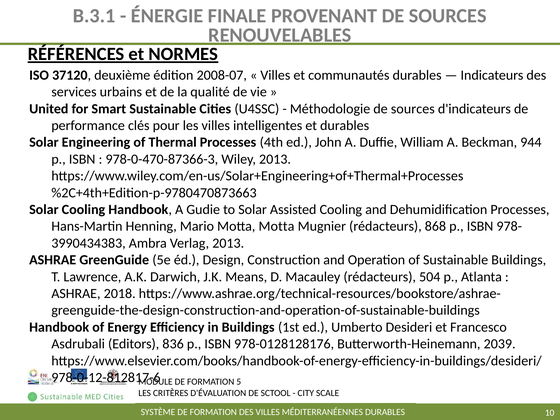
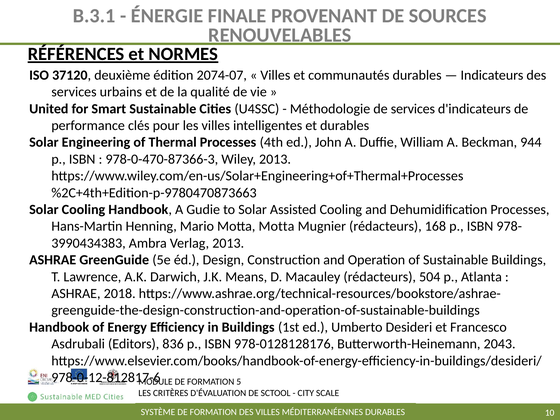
2008-07: 2008-07 -> 2074-07 (222, 75)
Méthodologie de sources: sources -> services (413, 109)
868: 868 -> 168 (435, 226)
2039: 2039 -> 2043 (500, 344)
